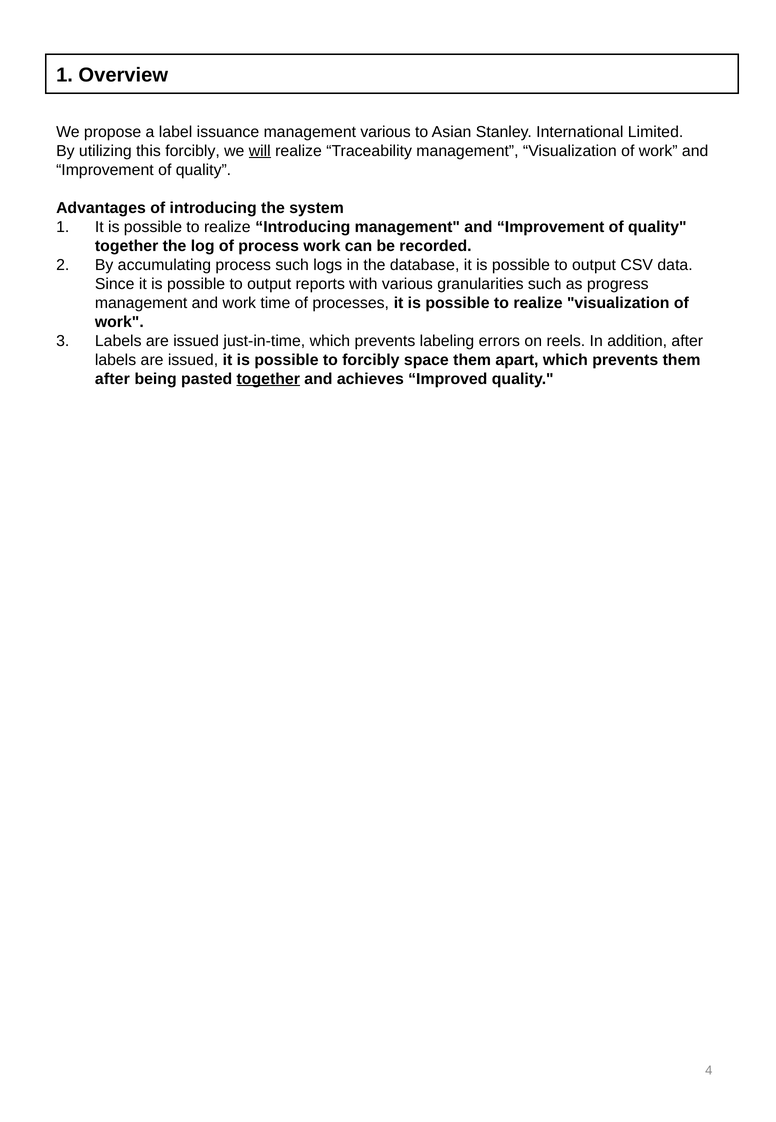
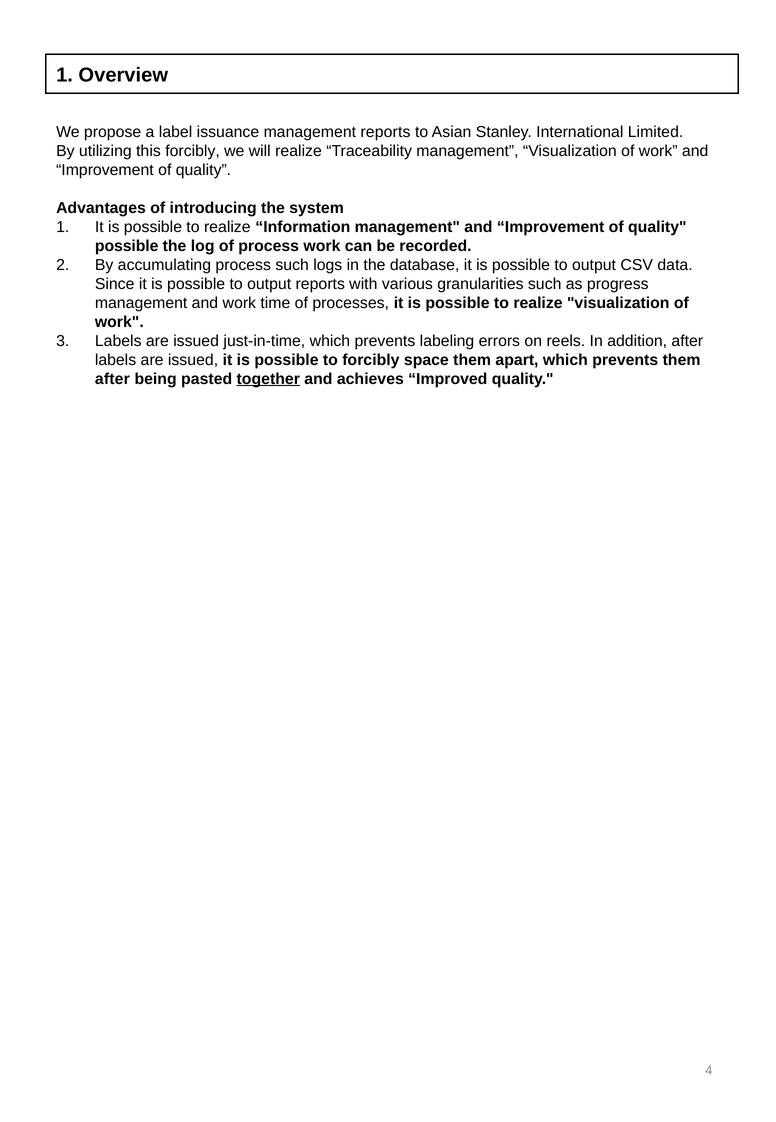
management various: various -> reports (385, 132)
will underline: present -> none (260, 151)
realize Introducing: Introducing -> Information (303, 227)
together: together -> possible (127, 246)
